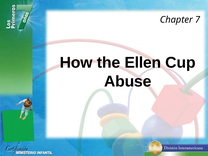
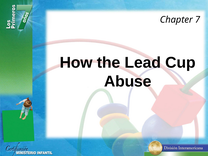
Ellen: Ellen -> Lead (143, 63)
